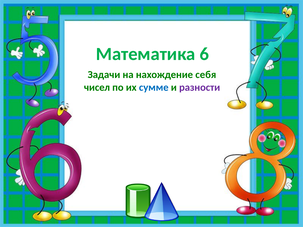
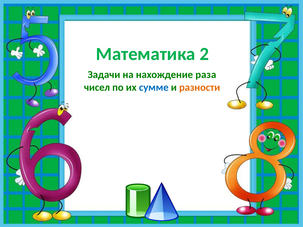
6: 6 -> 2 (204, 54)
себя: себя -> раза (206, 75)
разности colour: purple -> orange (200, 87)
